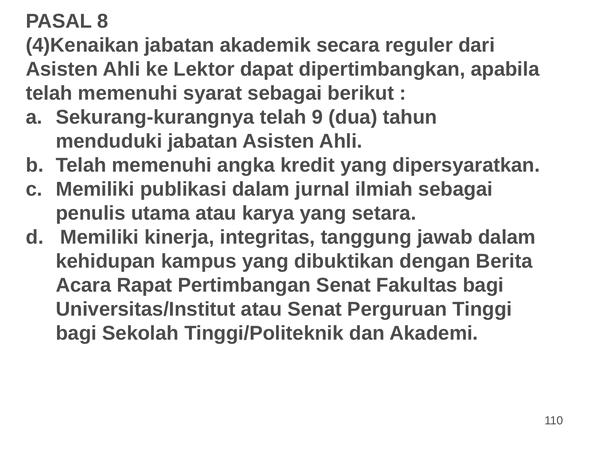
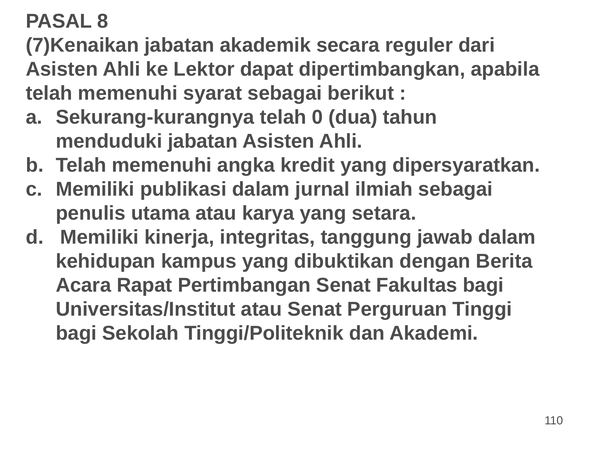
4)Kenaikan: 4)Kenaikan -> 7)Kenaikan (82, 45)
9: 9 -> 0 (317, 117)
